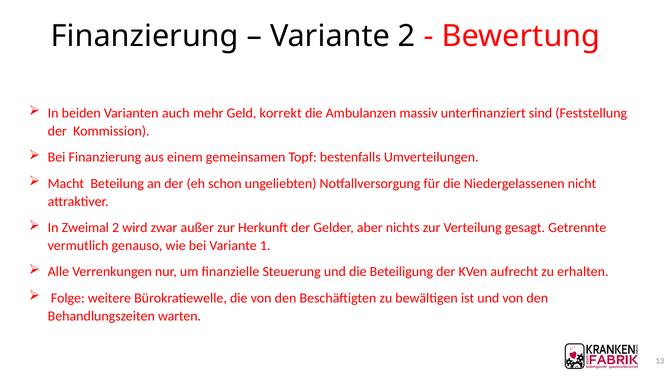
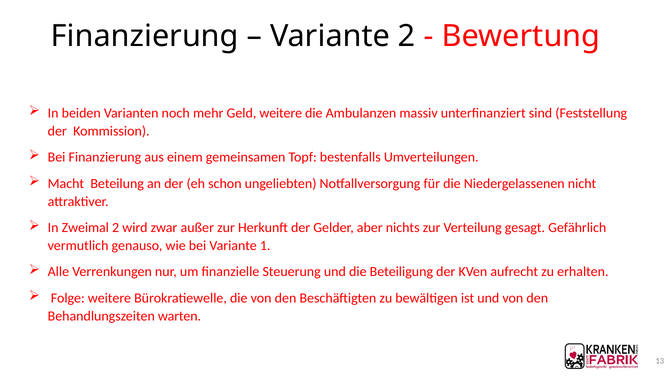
auch: auch -> noch (176, 113)
Geld korrekt: korrekt -> weitere (281, 113)
Getrennte: Getrennte -> Gefährlich (577, 228)
